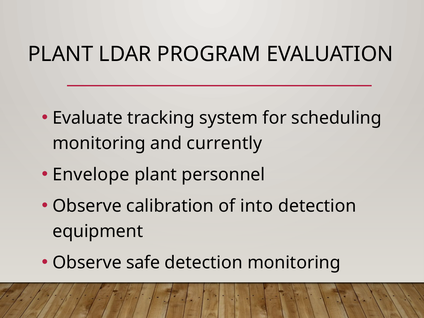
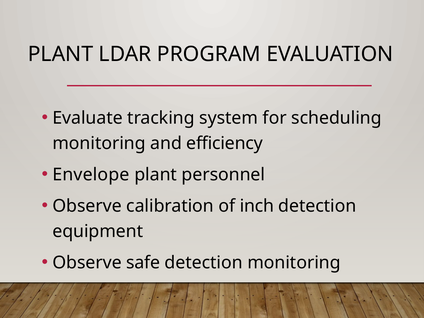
currently: currently -> efficiency (225, 143)
into: into -> inch (257, 206)
